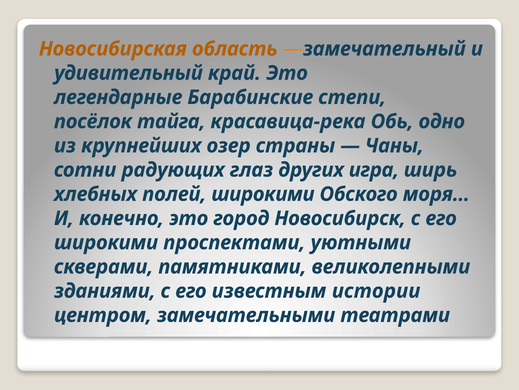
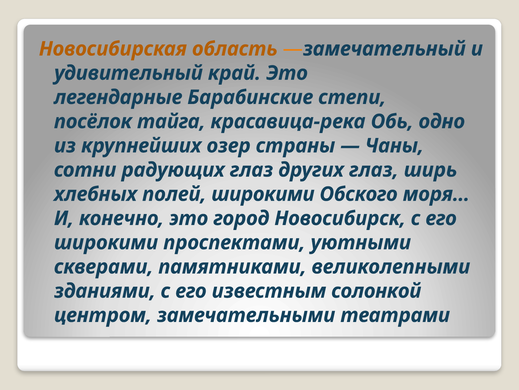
других игра: игра -> глаз (374, 170)
истории: истории -> солонкой (376, 290)
